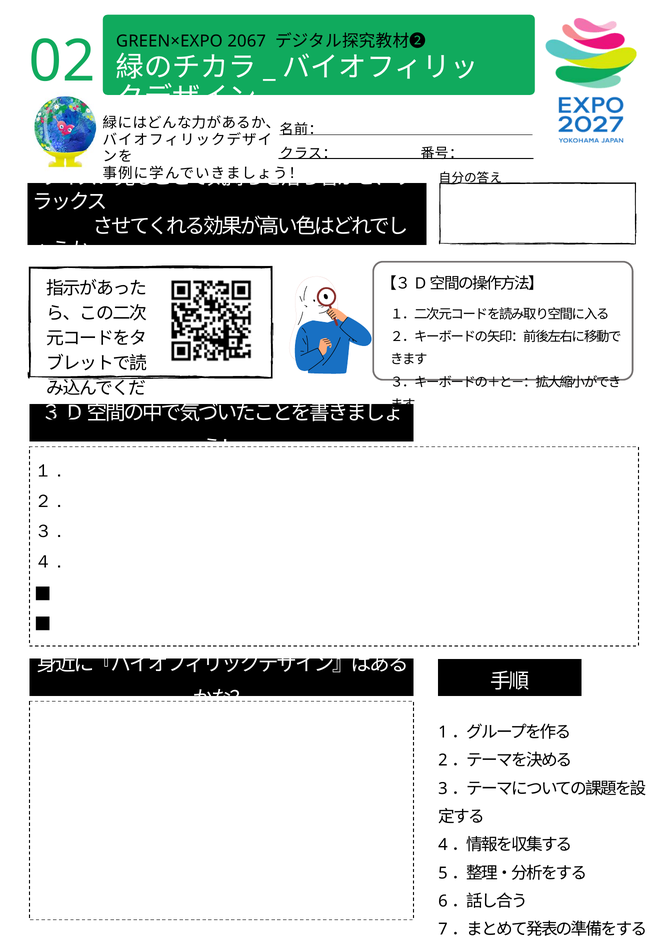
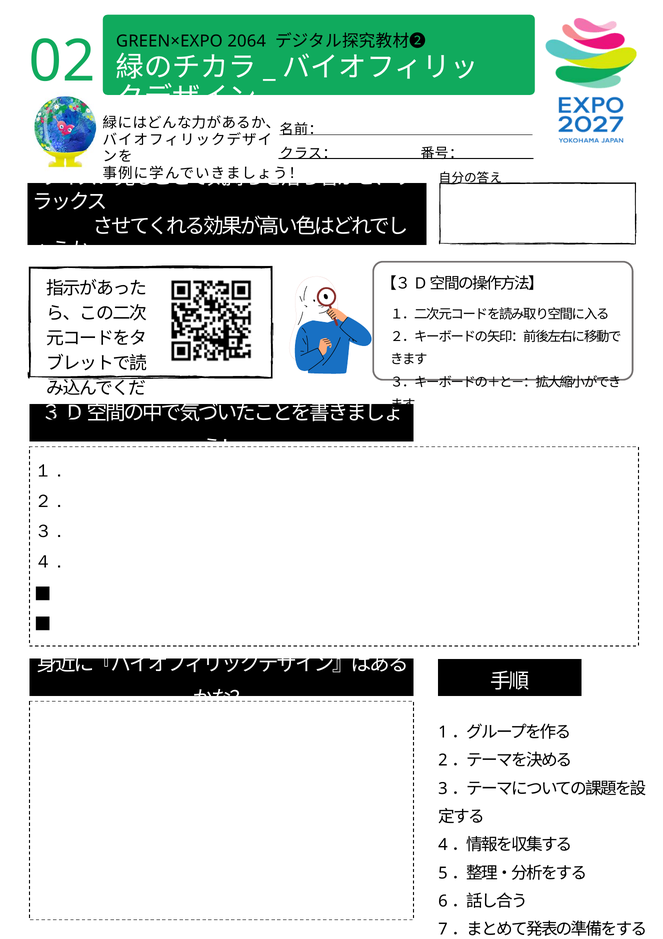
2067: 2067 -> 2064 (247, 41)
